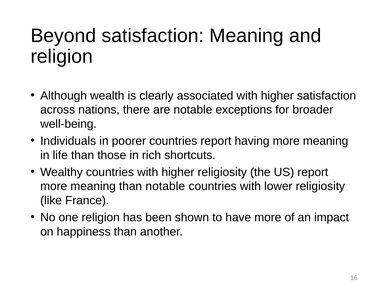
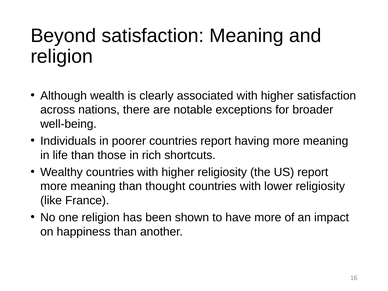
than notable: notable -> thought (165, 186)
